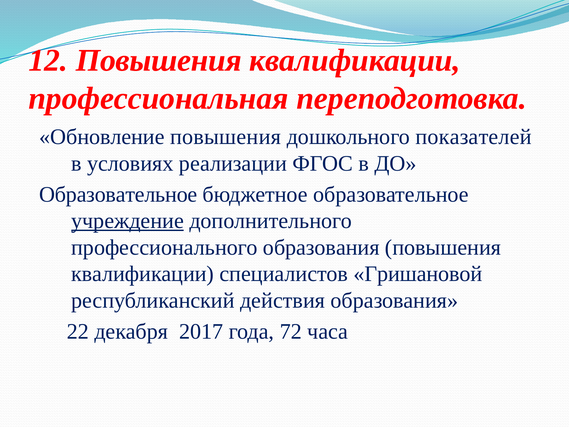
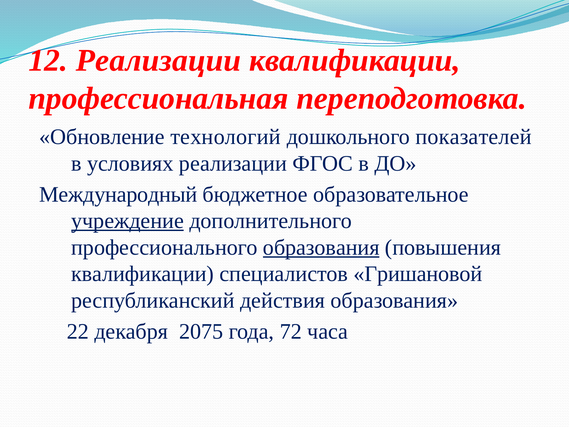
12 Повышения: Повышения -> Реализации (158, 60)
Обновление повышения: повышения -> технологий (226, 137)
Образовательное: Образовательное -> Международный (118, 194)
образования underline: none -> present (321, 247)
2017: 2017 -> 2075 (201, 331)
